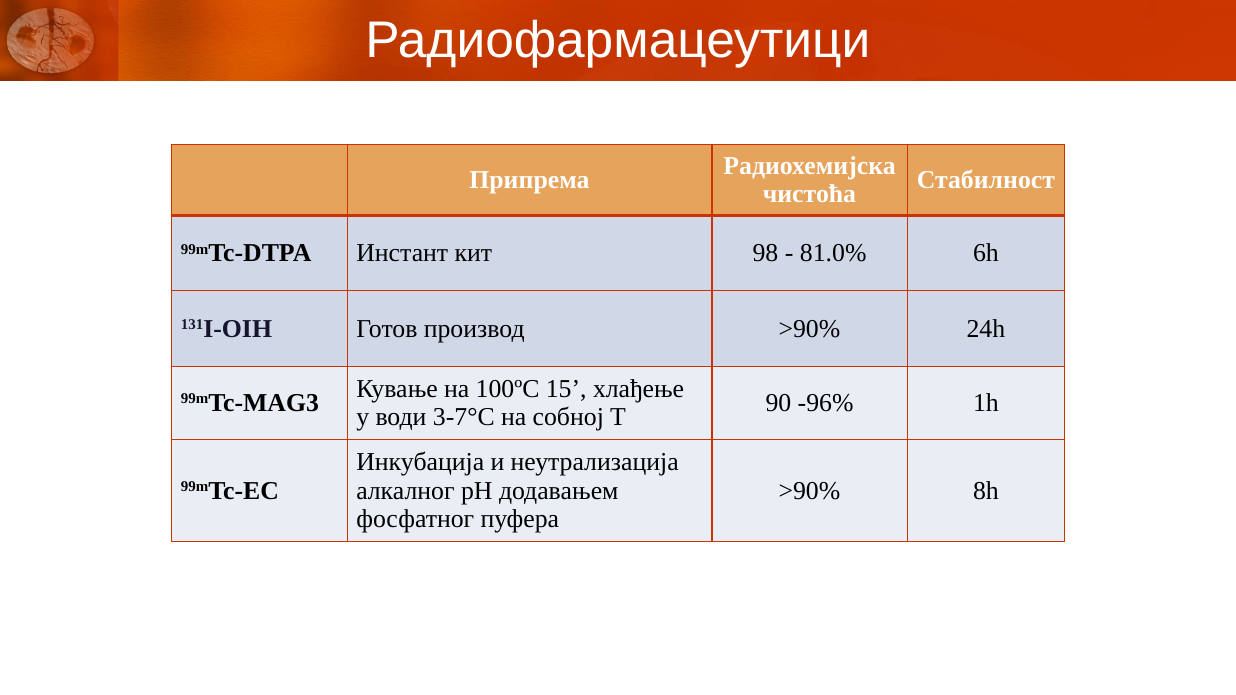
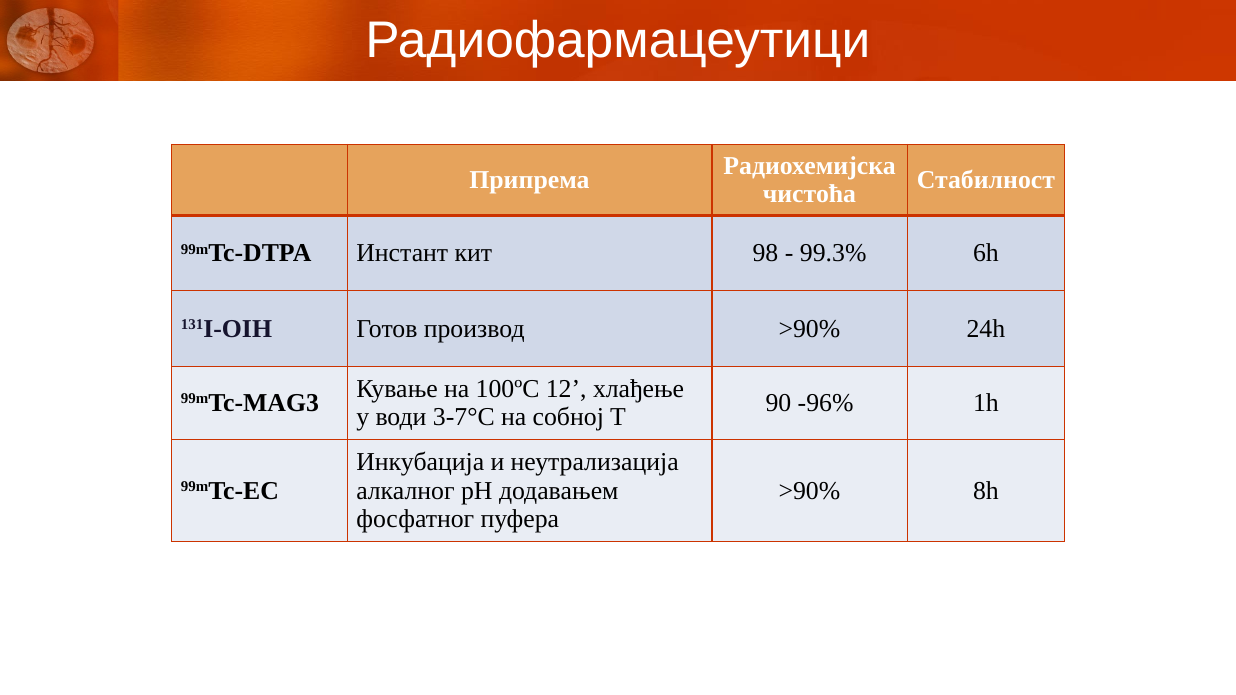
81.0%: 81.0% -> 99.3% (833, 253)
15: 15 -> 12 (566, 389)
